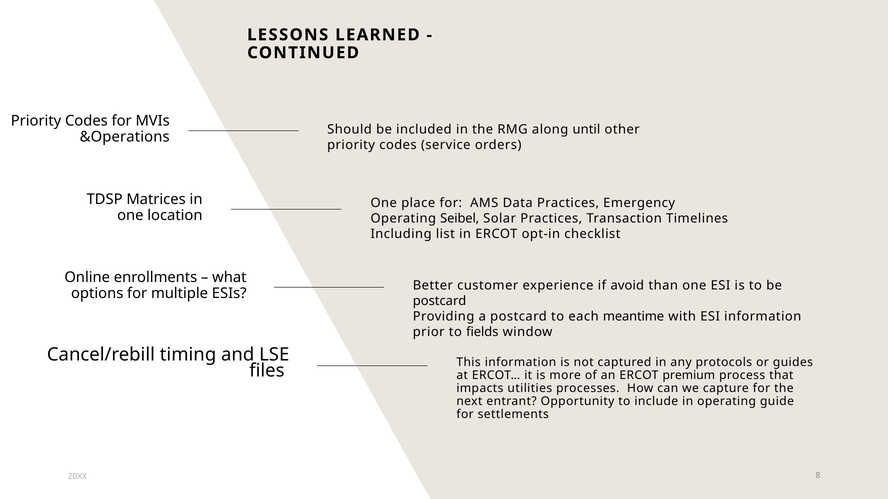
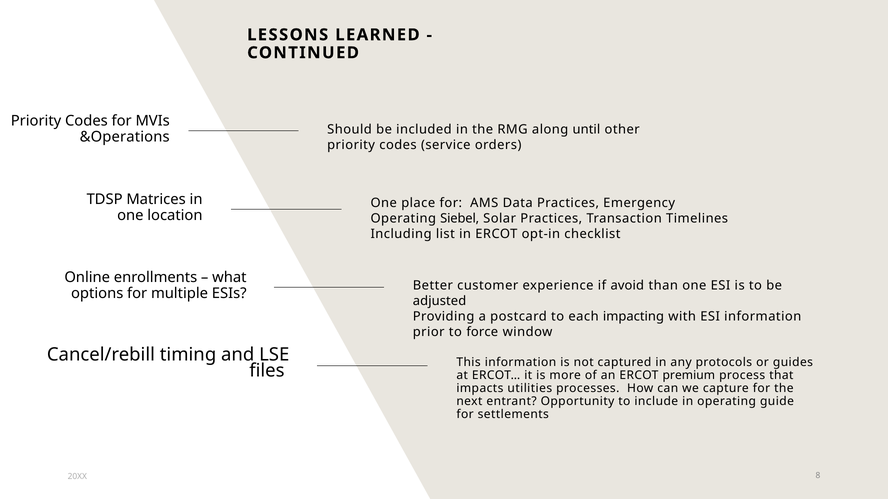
Seibel: Seibel -> Siebel (460, 219)
postcard: postcard -> adjusted (440, 301)
meantime: meantime -> impacting (633, 317)
fields: fields -> force (482, 332)
